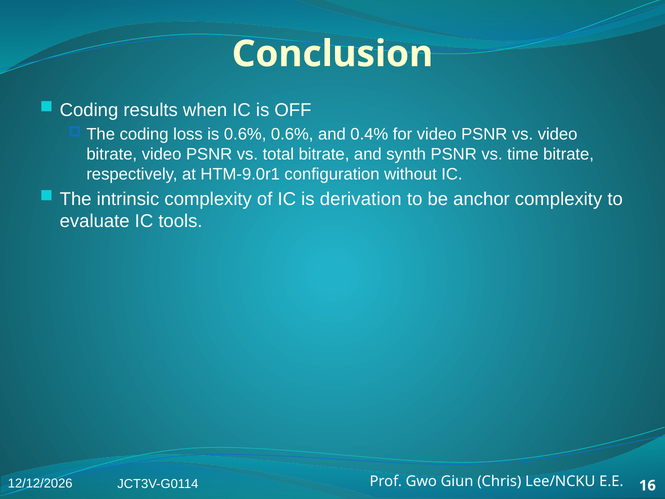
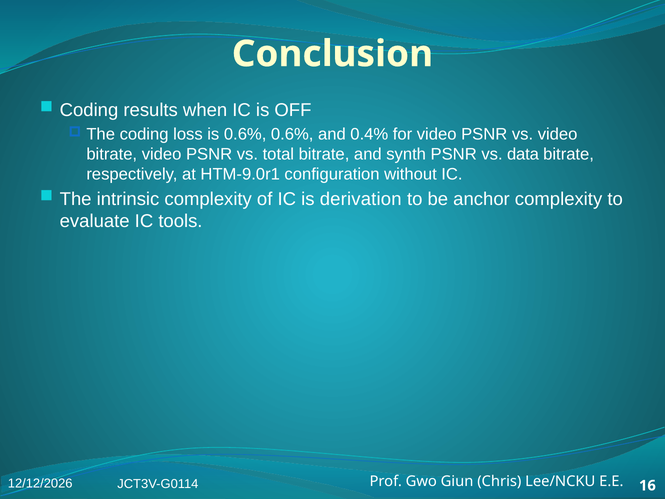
time: time -> data (523, 154)
